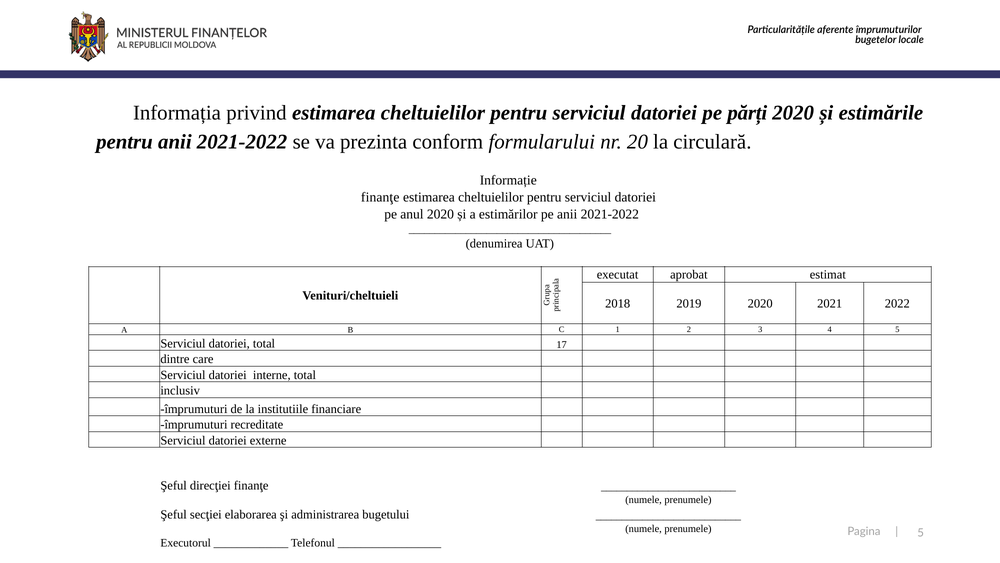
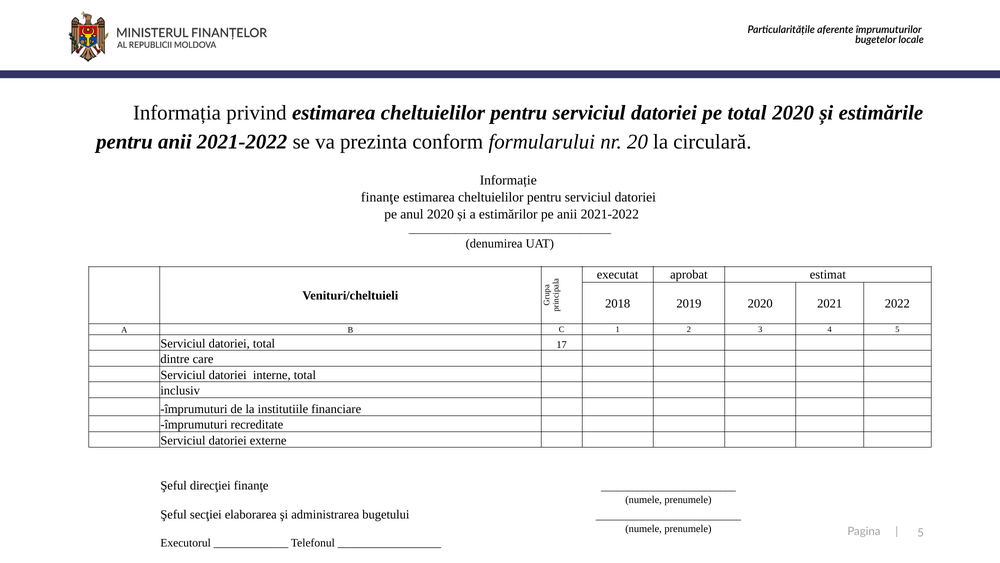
pe părți: părți -> total (747, 113)
